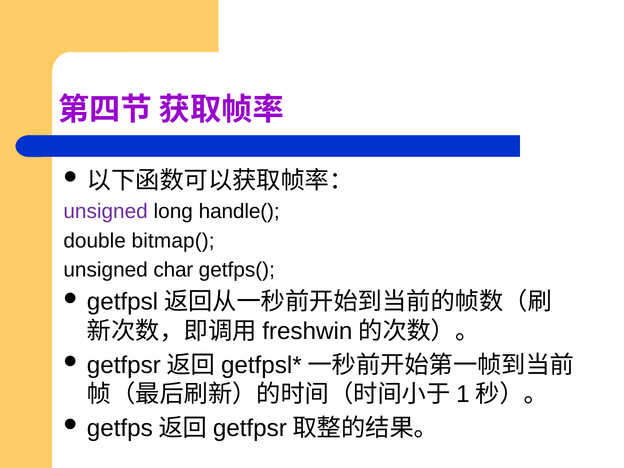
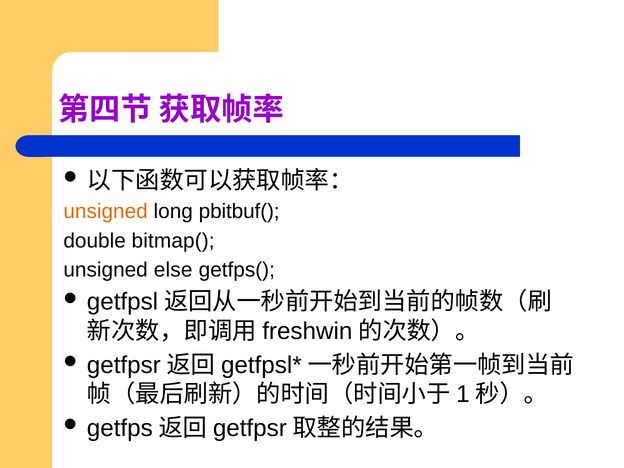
unsigned colour: purple -> orange (106, 212)
handle(: handle( -> pbitbuf( (239, 212)
char: char -> else (173, 270)
